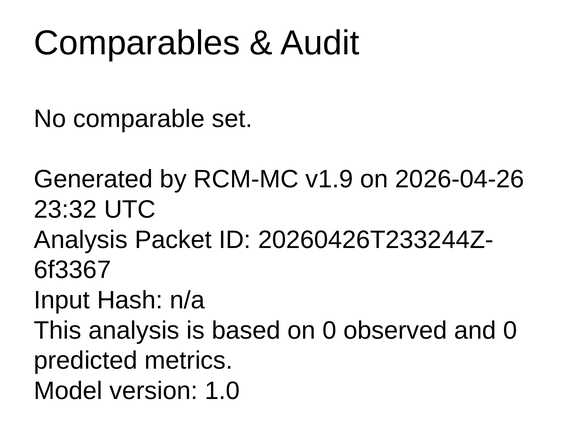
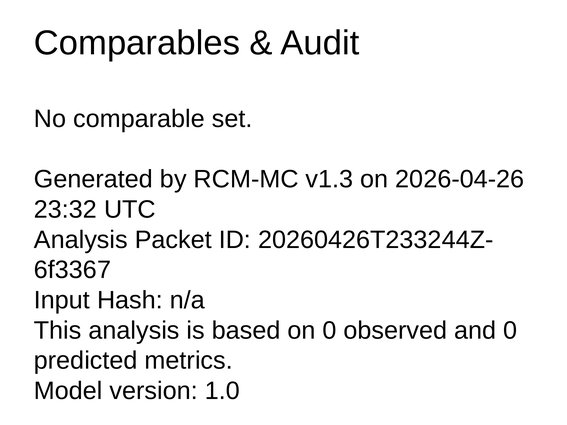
v1.9: v1.9 -> v1.3 (329, 179)
